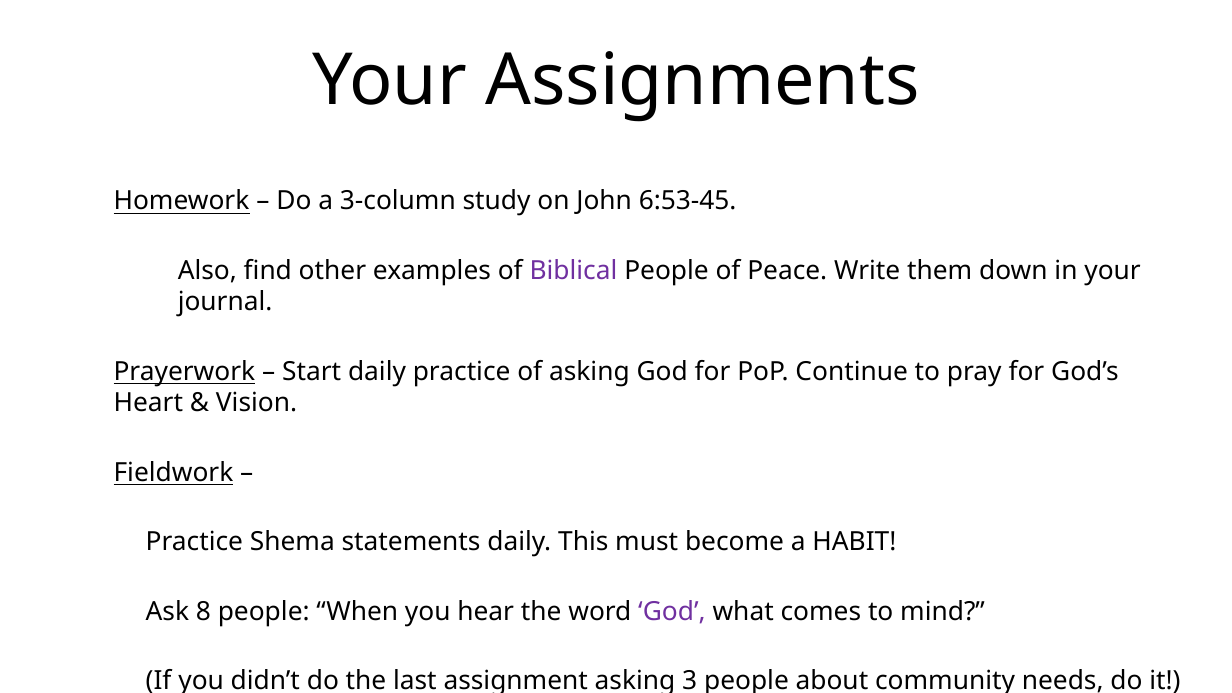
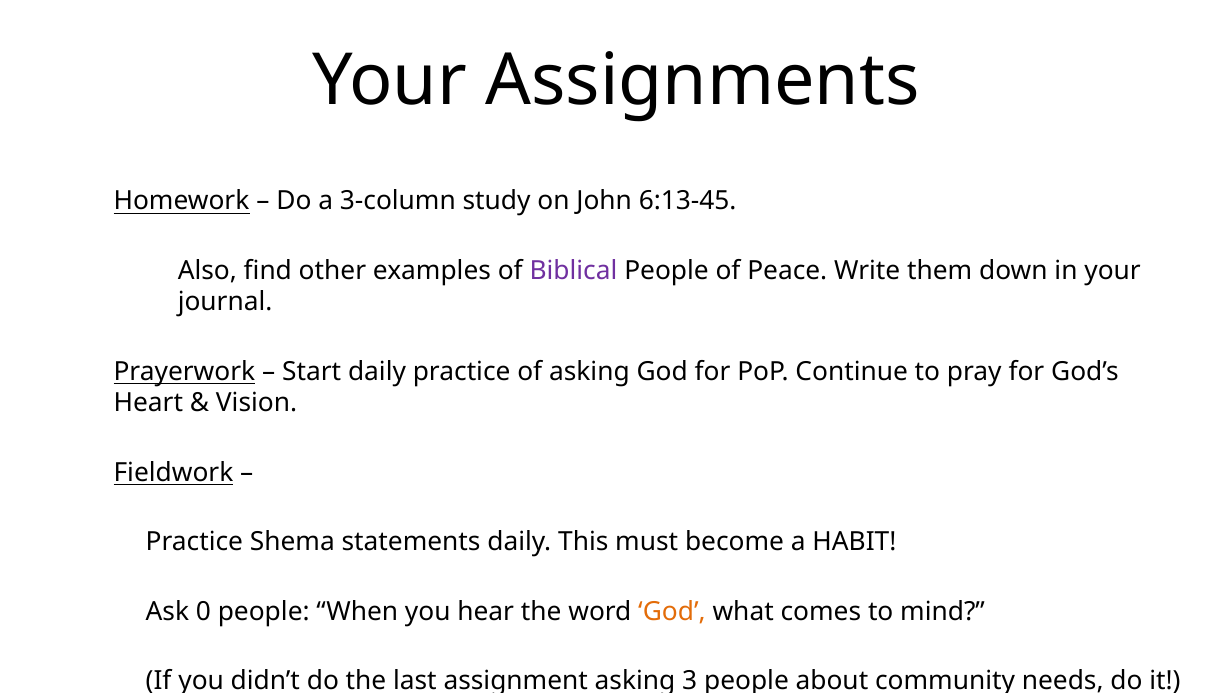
6:53-45: 6:53-45 -> 6:13-45 (688, 201)
8: 8 -> 0 (203, 611)
God colour: purple -> orange (672, 611)
